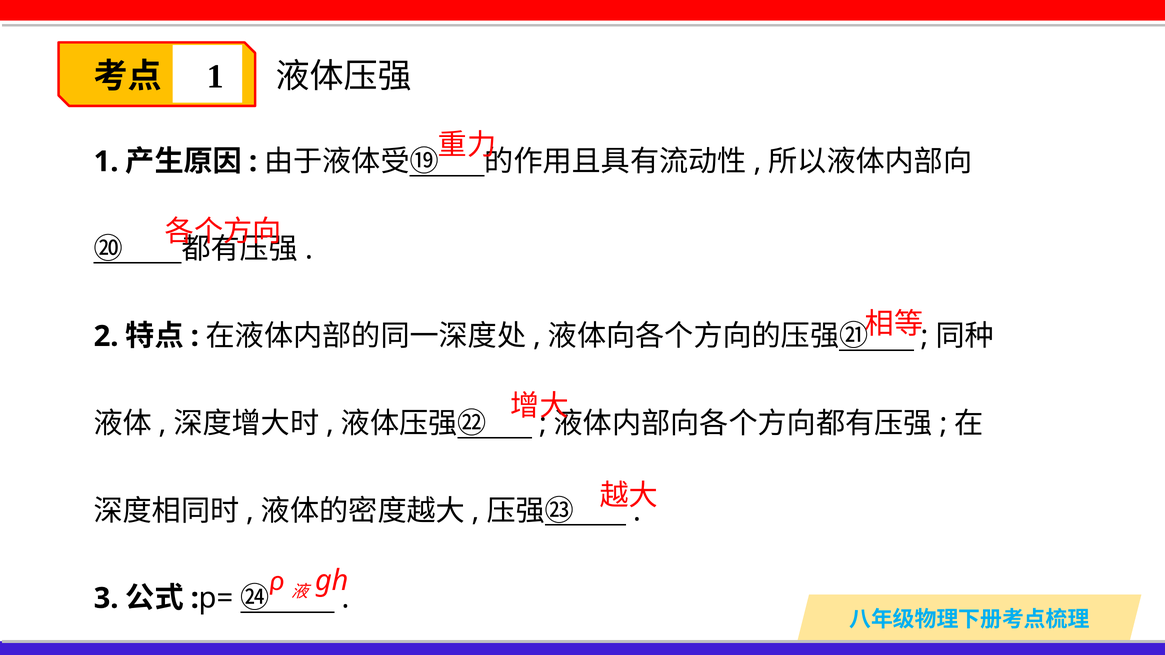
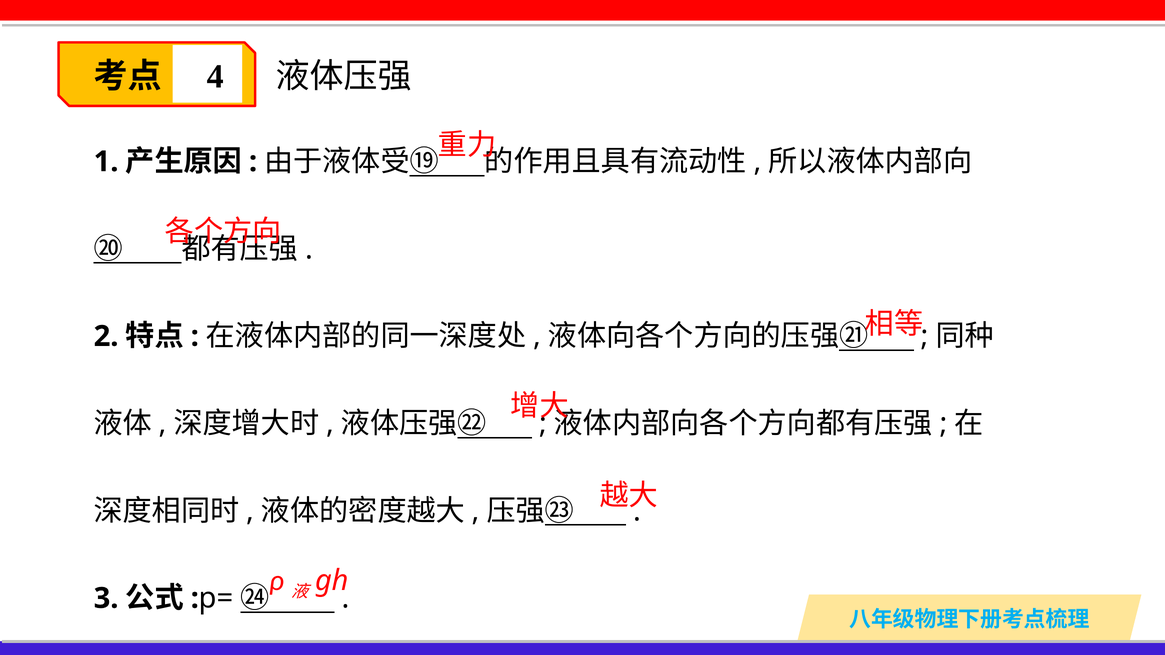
1: 1 -> 4 (215, 76)
